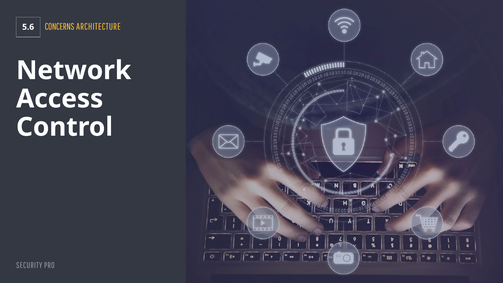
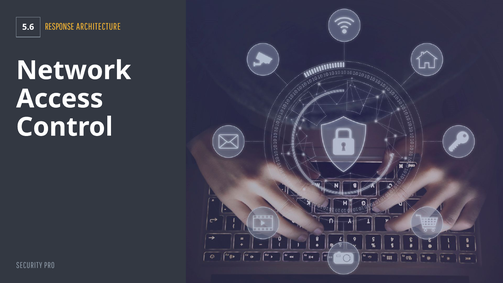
CONCERNS: CONCERNS -> RESPONSE (60, 27)
